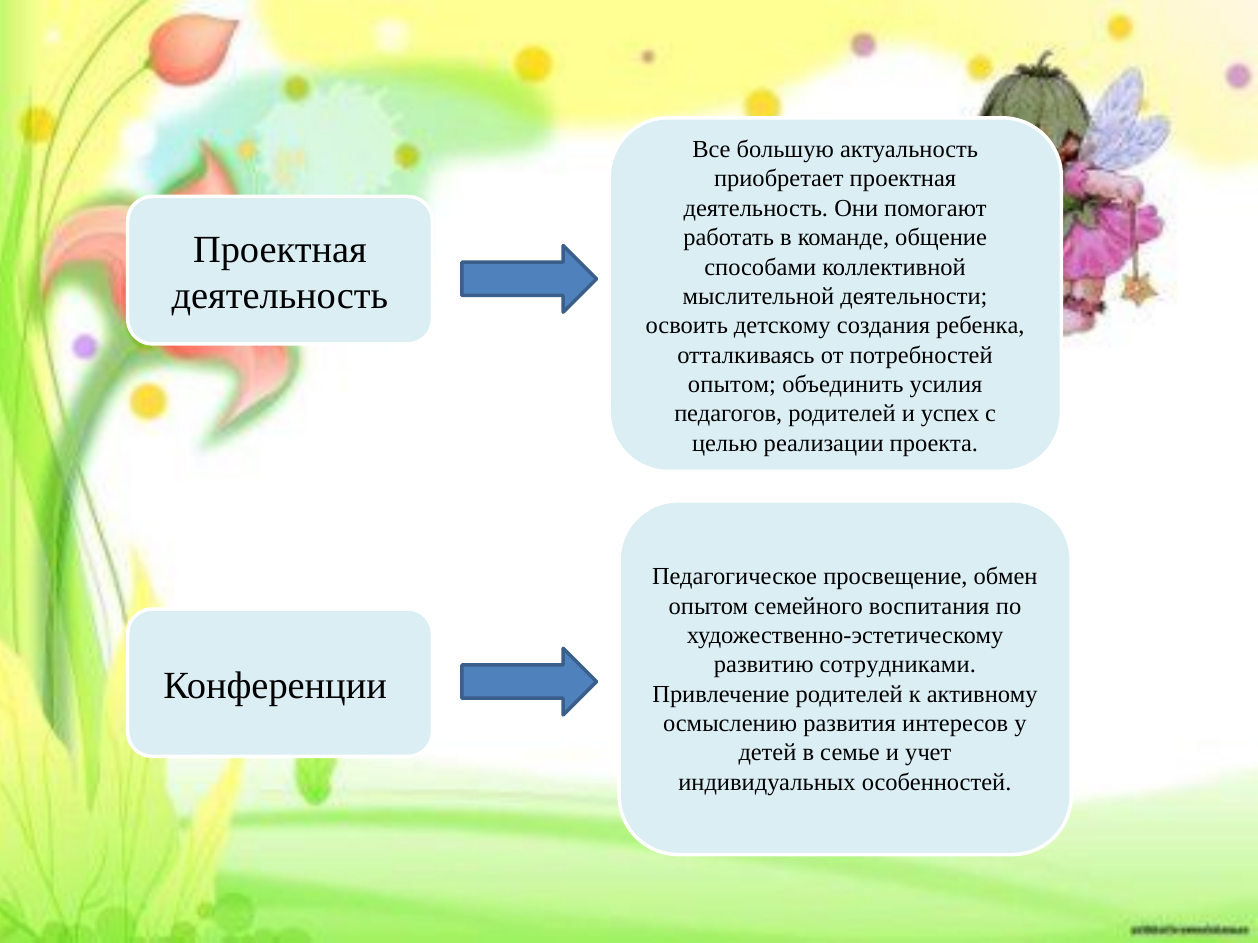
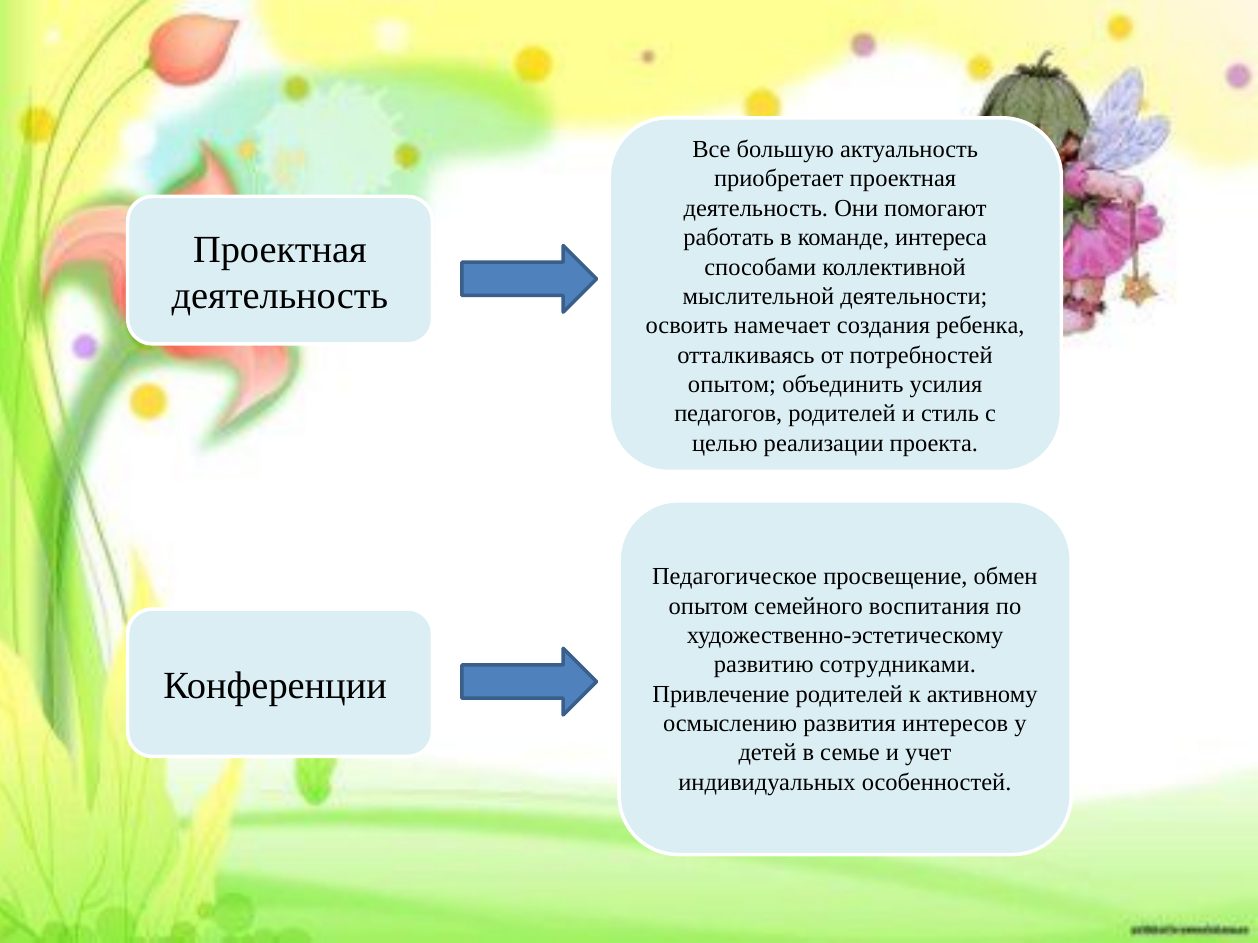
общение: общение -> интереса (941, 238)
детскому: детскому -> намечает (782, 326)
успех: успех -> стиль (950, 414)
